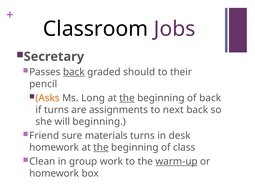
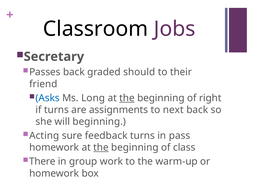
back underline: present -> none (74, 72)
pencil: pencil -> friend (43, 84)
Asks colour: orange -> blue (48, 98)
of back: back -> right (210, 98)
Friend: Friend -> Acting (44, 136)
materials: materials -> feedback (106, 136)
desk: desk -> pass (180, 136)
Clean: Clean -> There (42, 162)
warm-up underline: present -> none (177, 162)
